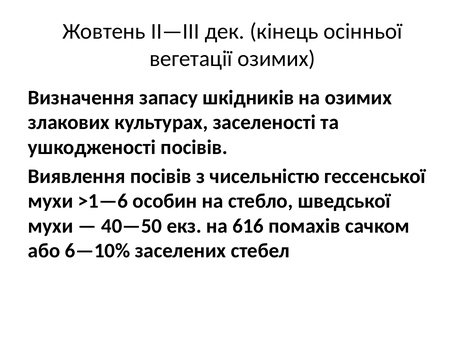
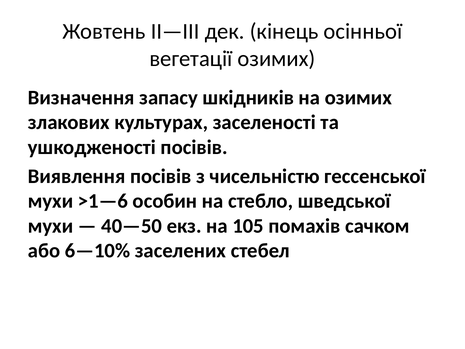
616: 616 -> 105 (248, 226)
